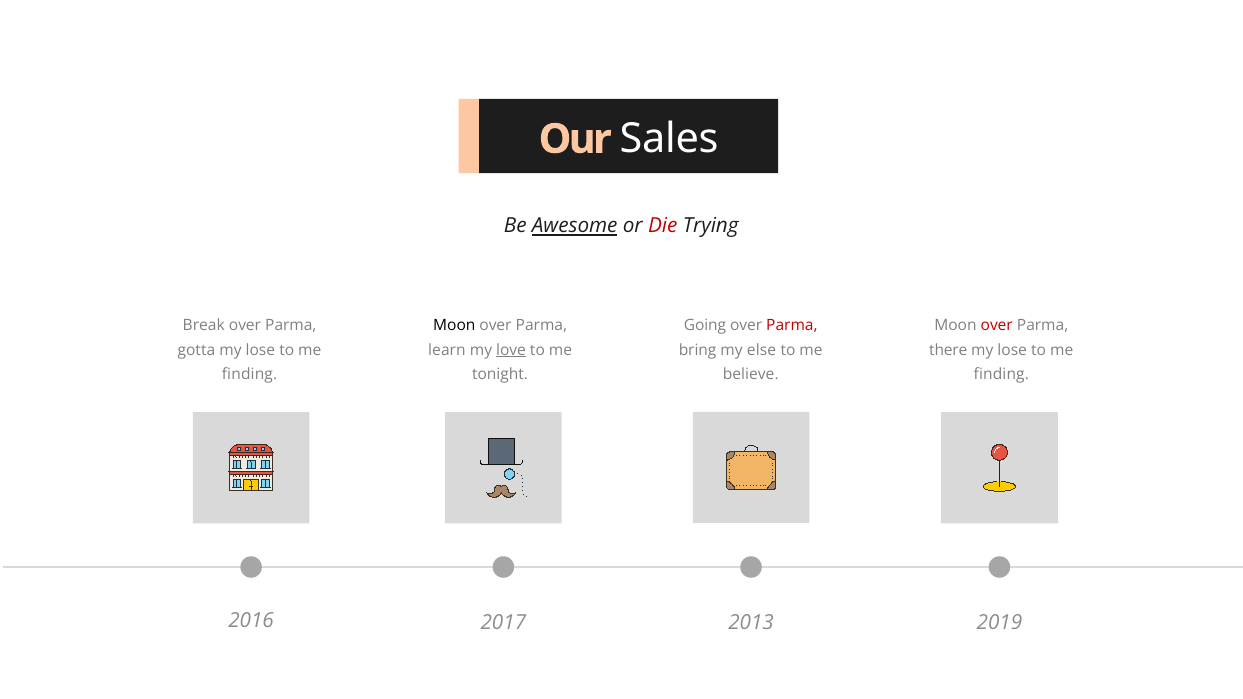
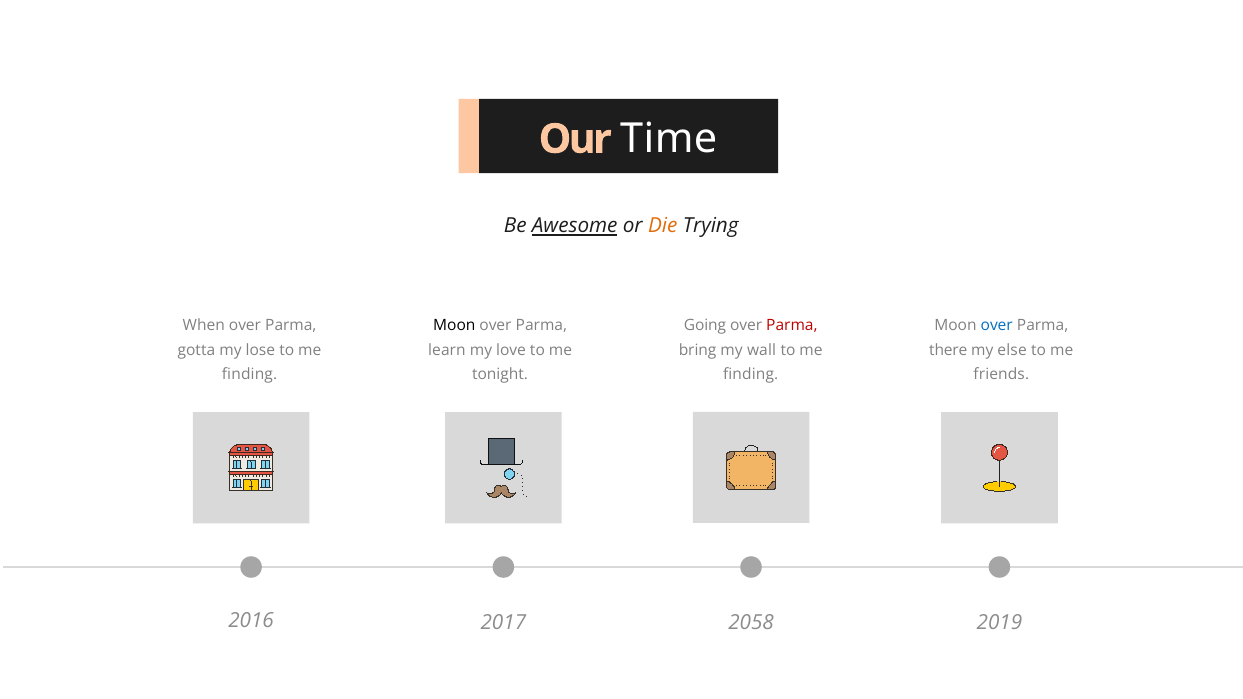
Sales: Sales -> Time (669, 139)
Die colour: red -> orange (663, 226)
Break: Break -> When (204, 326)
over colour: red -> blue (997, 326)
love underline: present -> none (511, 350)
else: else -> wall (762, 350)
lose: lose -> else (1012, 350)
believe: believe -> finding (751, 374)
finding: finding -> friends (1001, 374)
2013: 2013 -> 2058 (751, 623)
